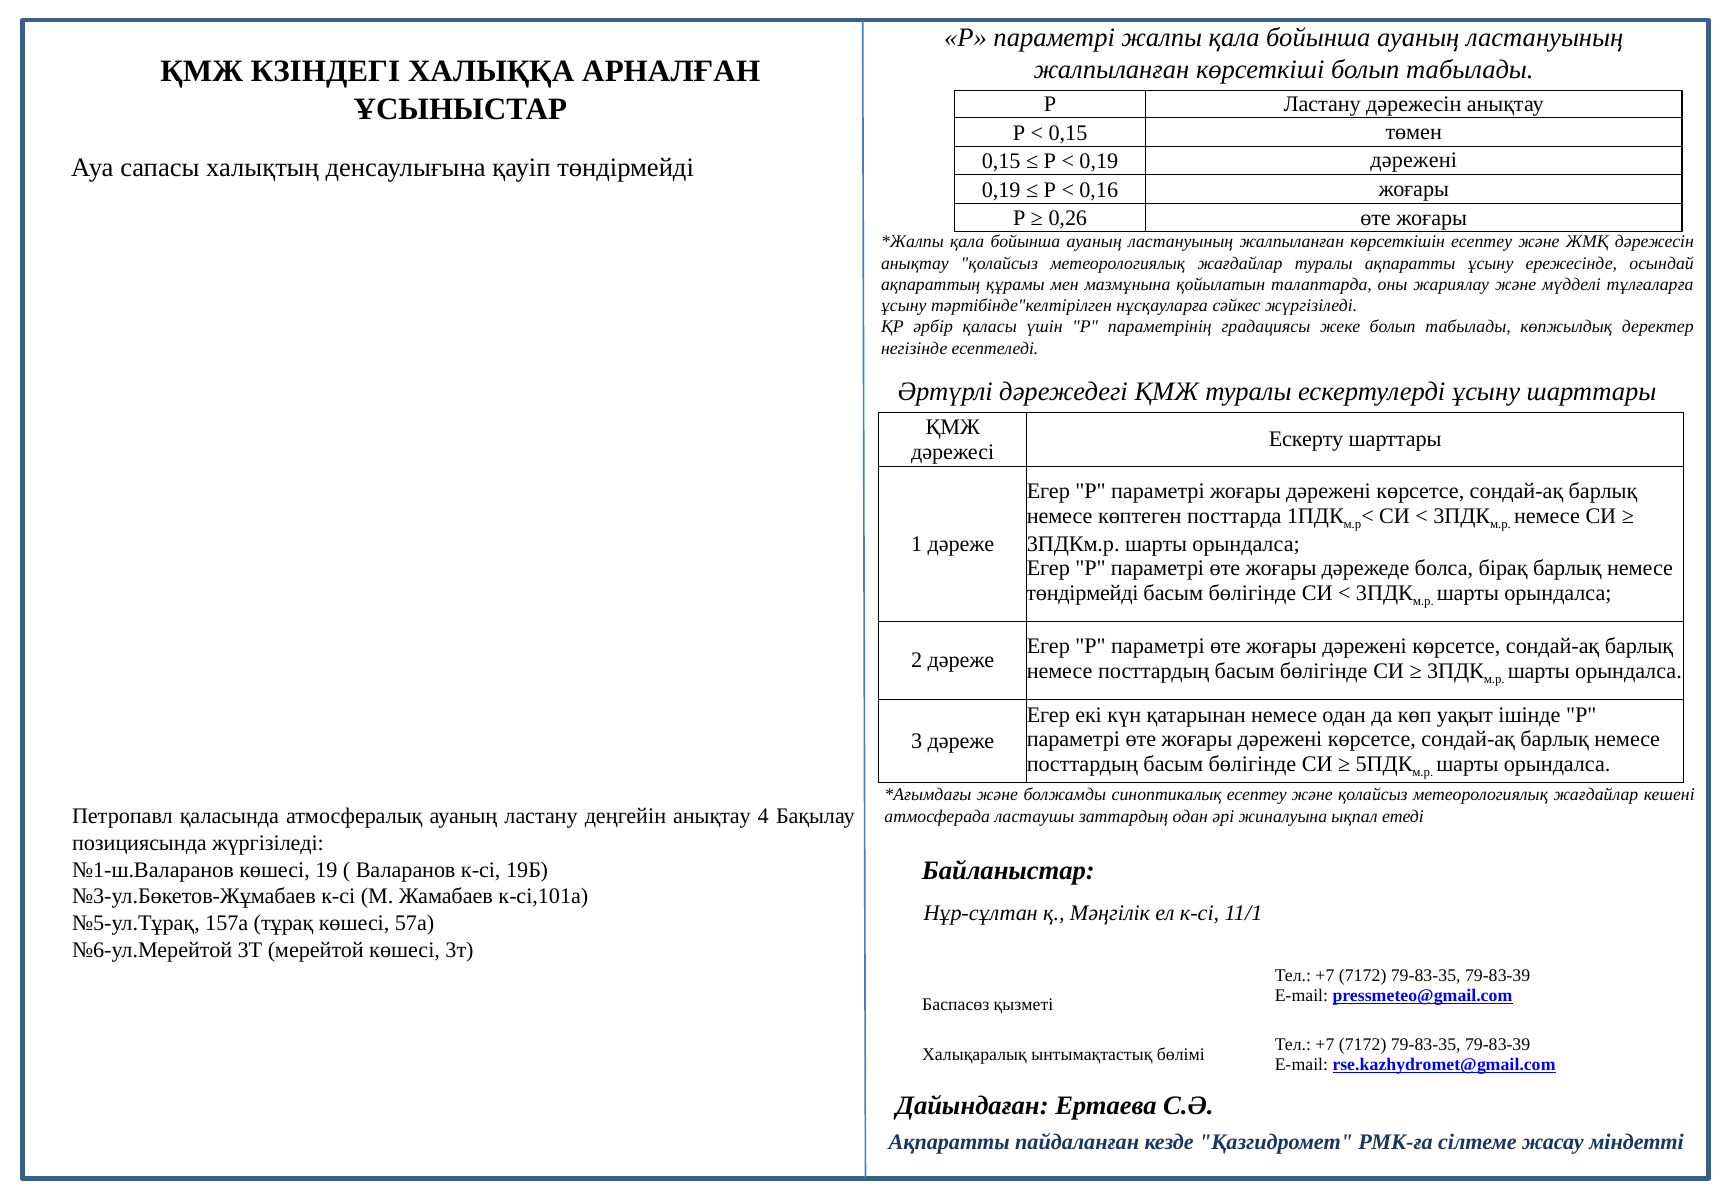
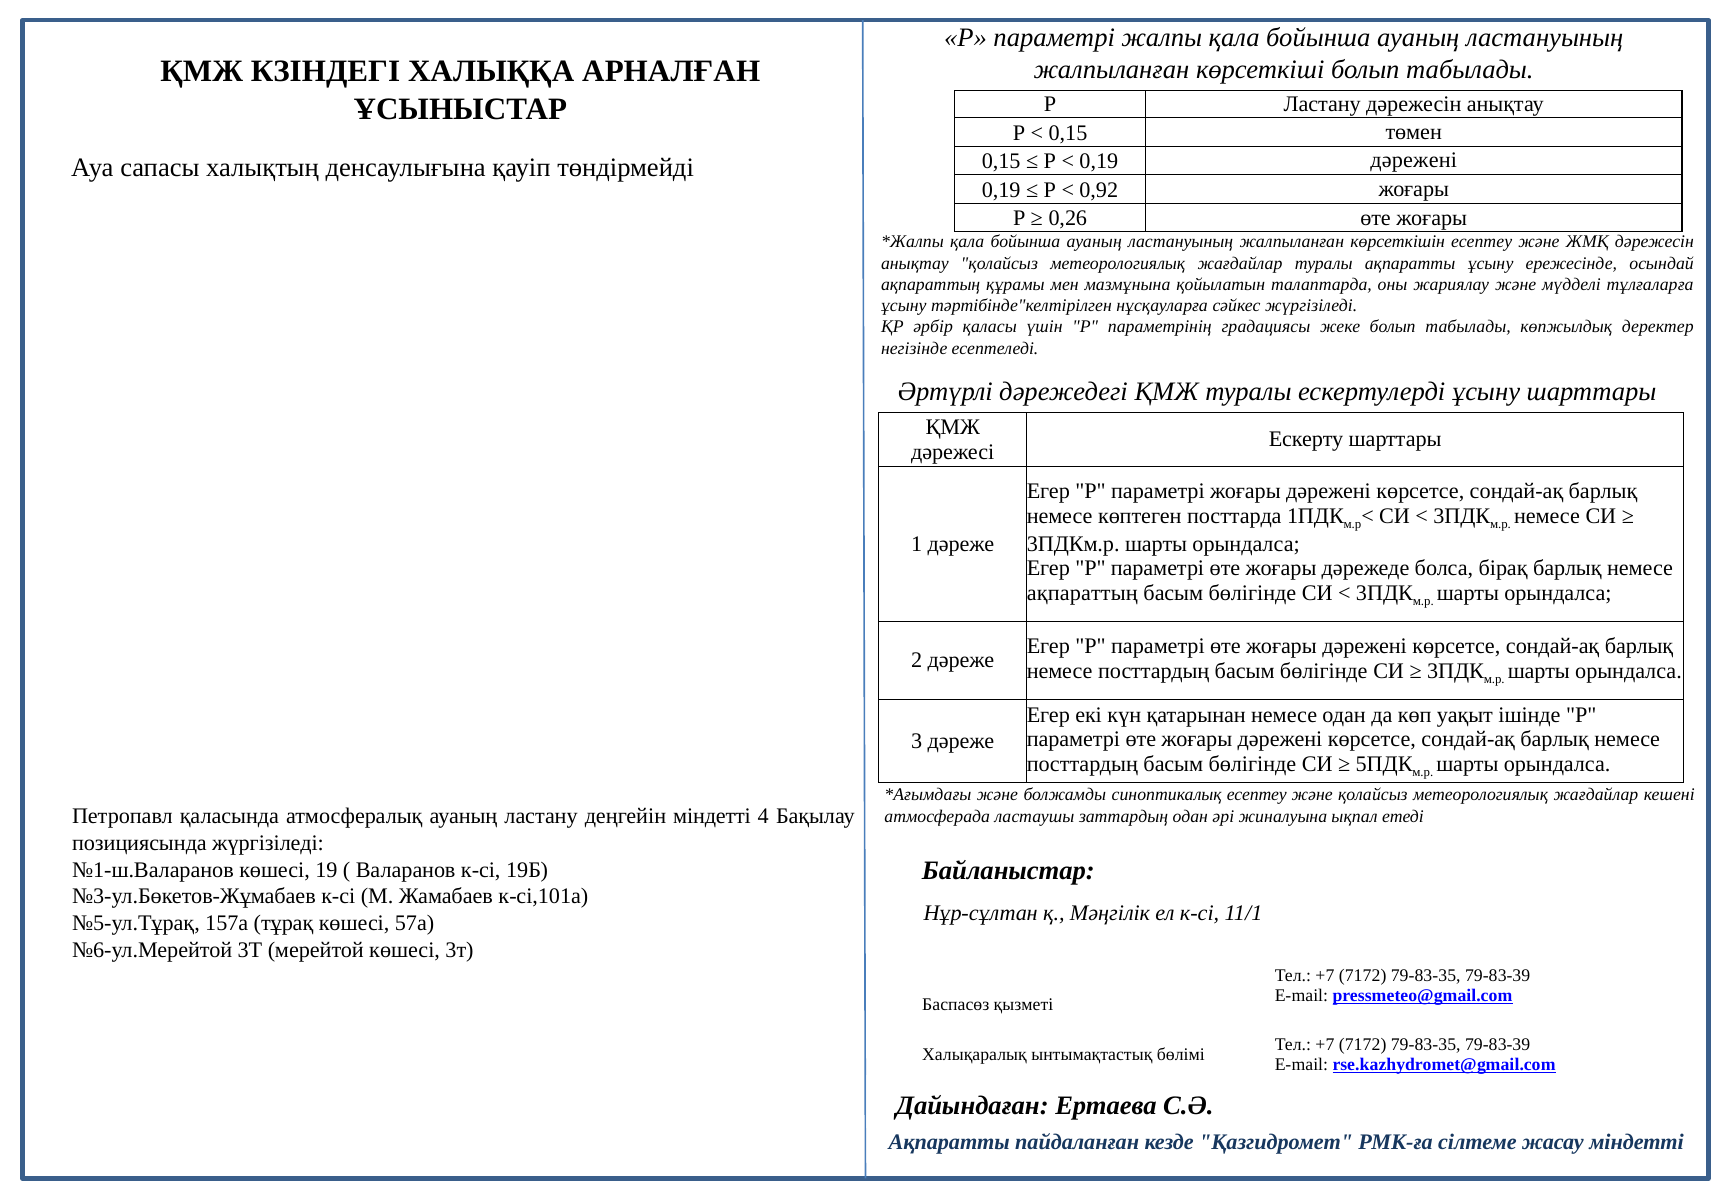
0,16: 0,16 -> 0,92 (1099, 190)
төндірмейді: төндірмейді -> ақпараттың (1082, 593)
деңгейін анықтау: анықтау -> міндетті (712, 816)
